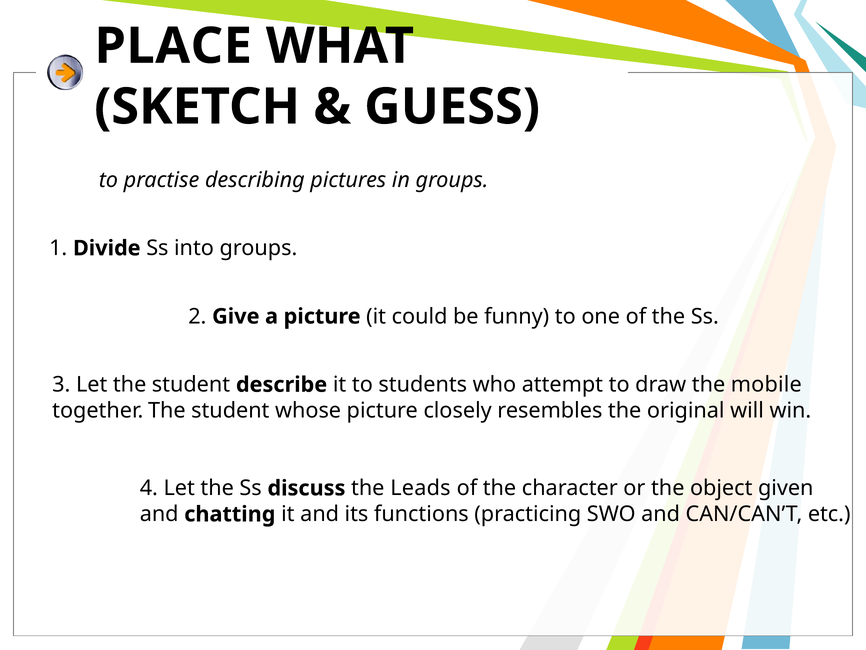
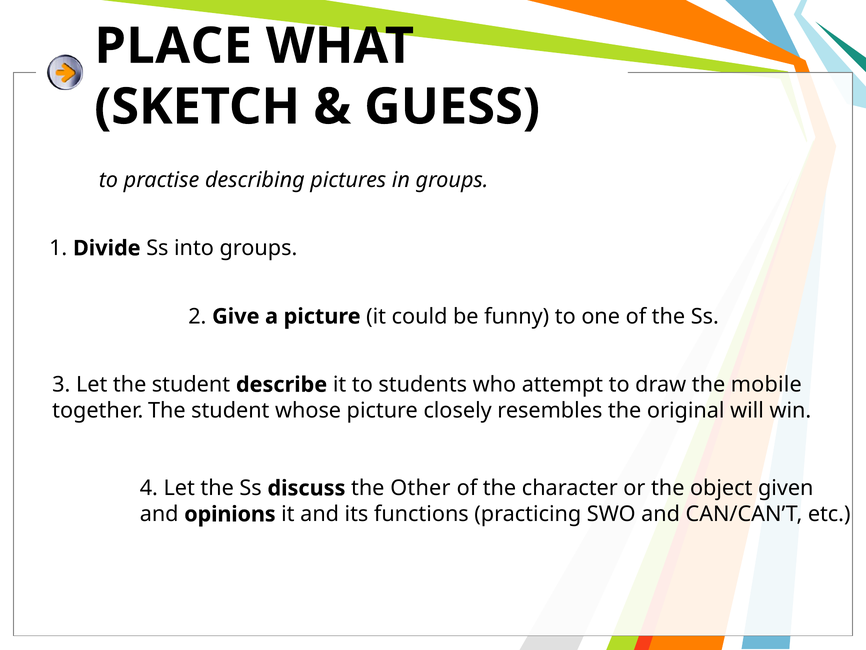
Leads: Leads -> Other (420, 488)
chatting: chatting -> opinions (230, 514)
